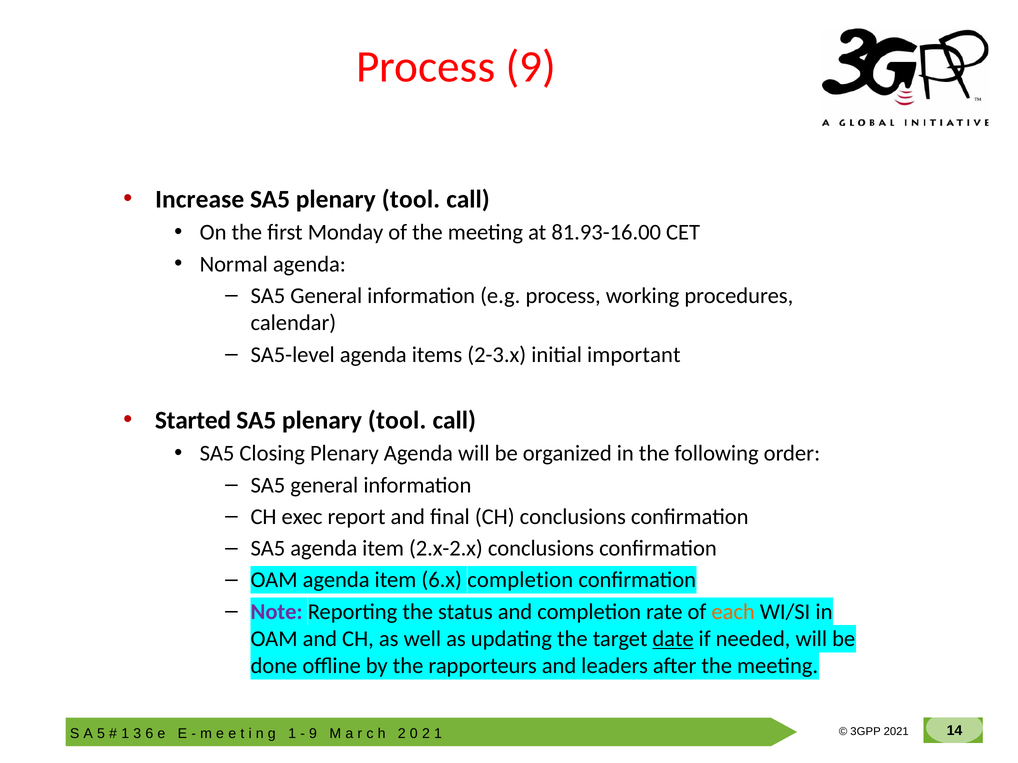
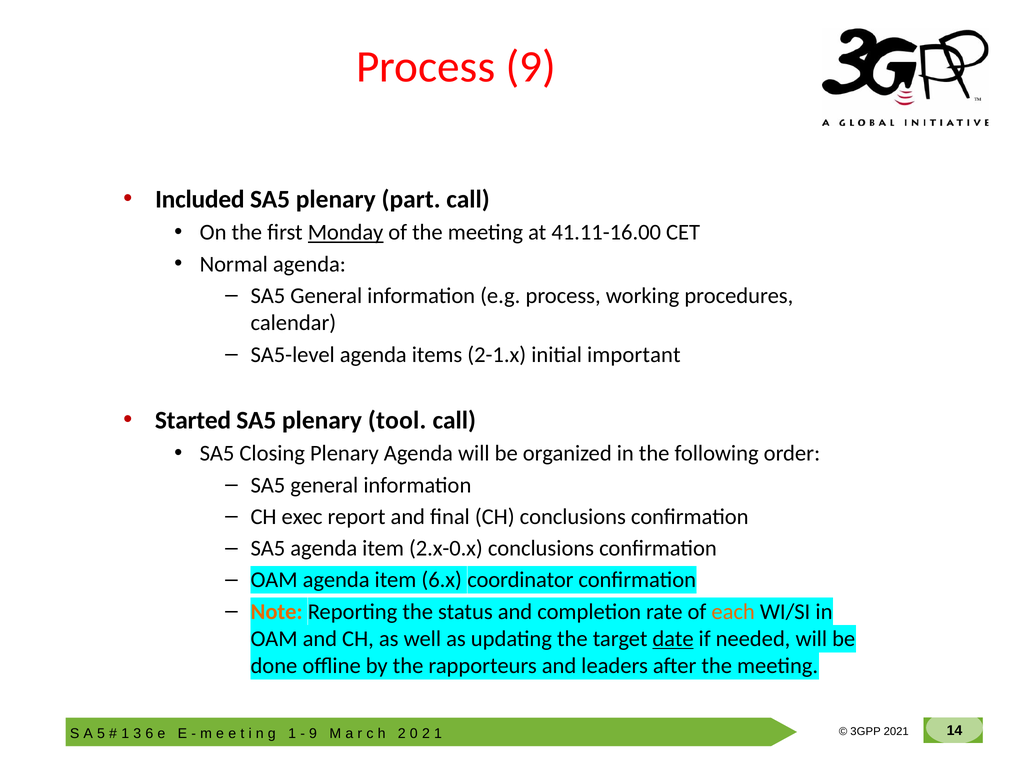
Increase: Increase -> Included (200, 200)
tool: tool -> part (411, 200)
Monday underline: none -> present (346, 233)
81.93-16.00: 81.93-16.00 -> 41.11-16.00 (606, 233)
2-3.x: 2-3.x -> 2-1.x (497, 355)
2.x-2.x: 2.x-2.x -> 2.x-0.x (446, 549)
6.x completion: completion -> coordinator (520, 580)
Note colour: purple -> orange (277, 612)
